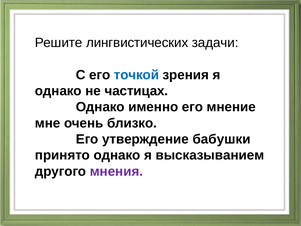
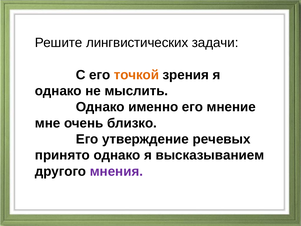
точкой colour: blue -> orange (136, 75)
частицах: частицах -> мыслить (136, 91)
бабушки: бабушки -> речевых (222, 139)
